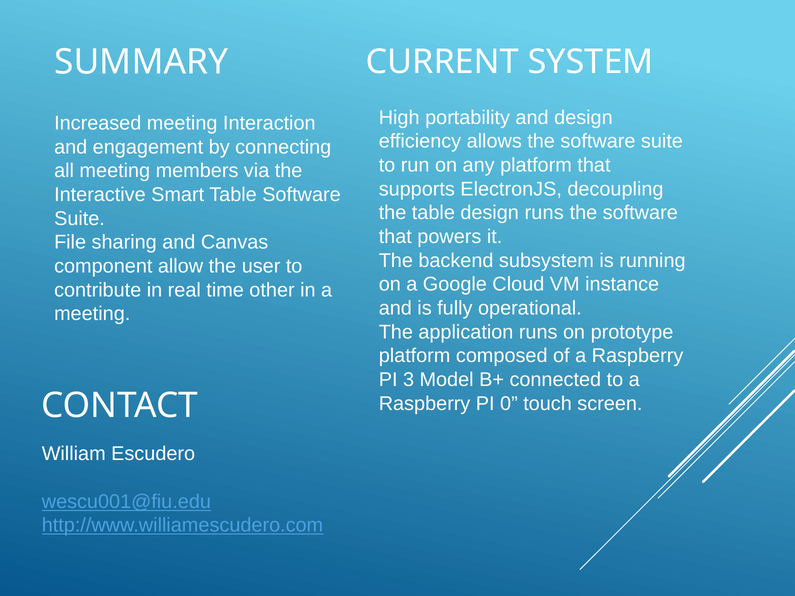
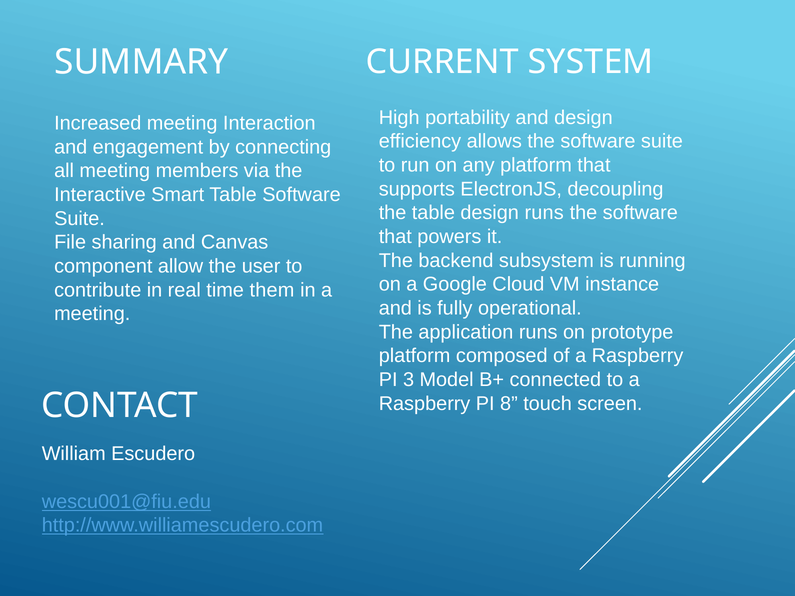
other: other -> them (272, 290)
0: 0 -> 8 (509, 404)
